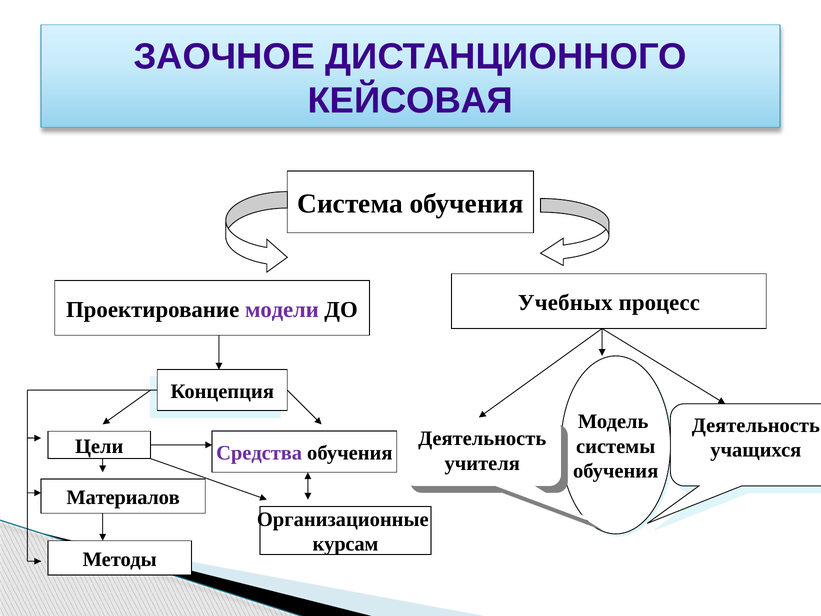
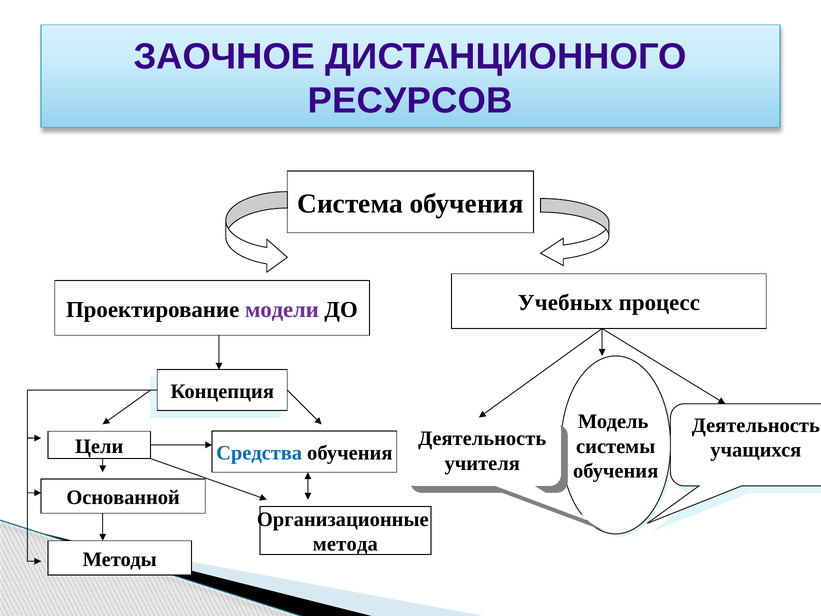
КЕЙСОВАЯ: КЕЙСОВАЯ -> РЕСУРСОВ (410, 100)
Средства colour: purple -> blue (259, 453)
Материалов: Материалов -> Основанной (123, 497)
курсам: курсам -> метода (345, 544)
